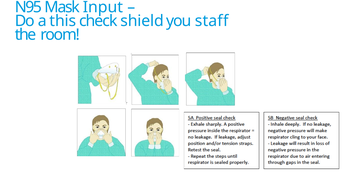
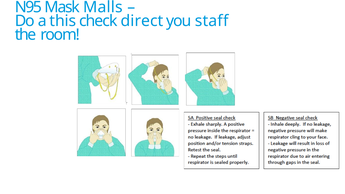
Input: Input -> Malls (103, 7)
shield: shield -> direct (142, 21)
